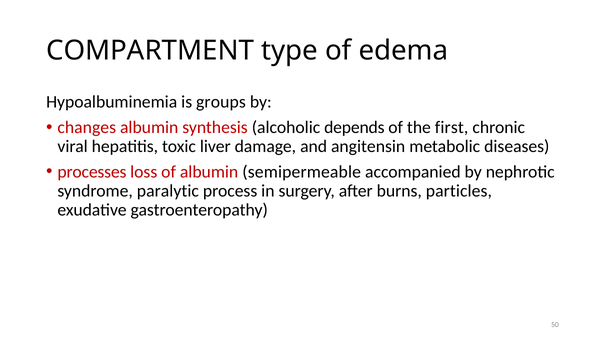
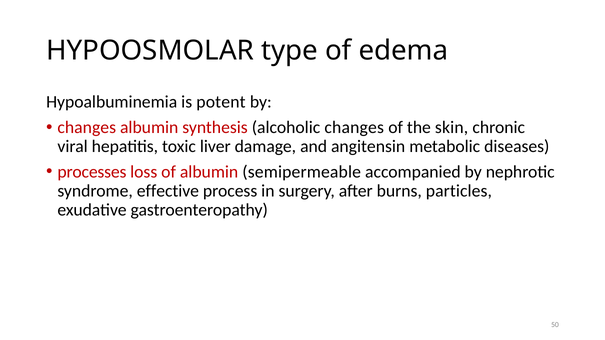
COMPARTMENT: COMPARTMENT -> HYPOOSMOLAR (150, 51)
groups: groups -> potent (221, 102)
alcoholic depends: depends -> changes (354, 128)
first: first -> skin (452, 128)
paralytic: paralytic -> effective (168, 191)
